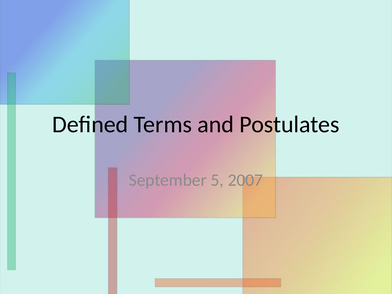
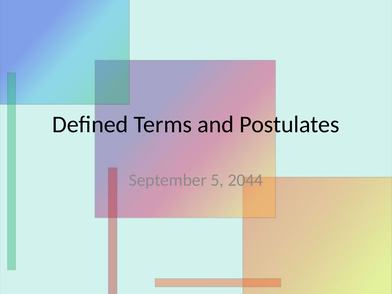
2007: 2007 -> 2044 (245, 180)
